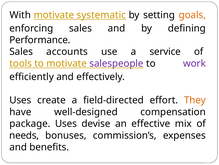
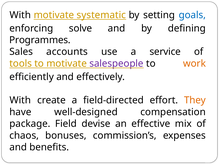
goals colour: orange -> blue (192, 15)
enforcing sales: sales -> solve (81, 28)
Performance: Performance -> Programmes (40, 40)
work colour: purple -> orange (194, 63)
Uses: Uses -> With (20, 100)
package Uses: Uses -> Field (66, 123)
needs: needs -> chaos (24, 135)
